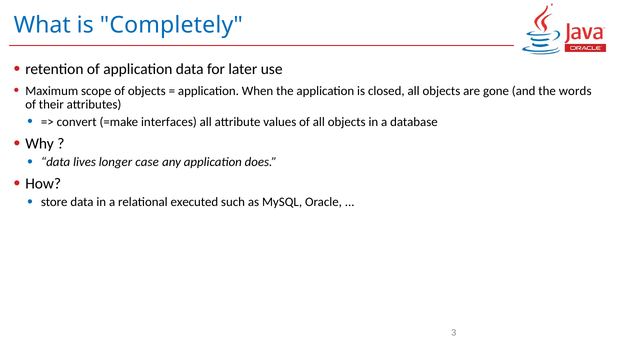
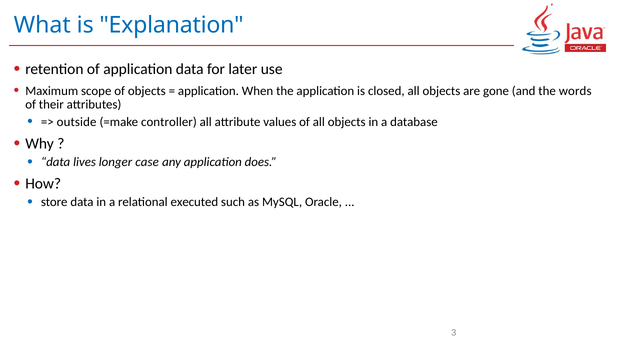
Completely: Completely -> Explanation (172, 25)
convert: convert -> outside (77, 122)
interfaces: interfaces -> controller (169, 122)
